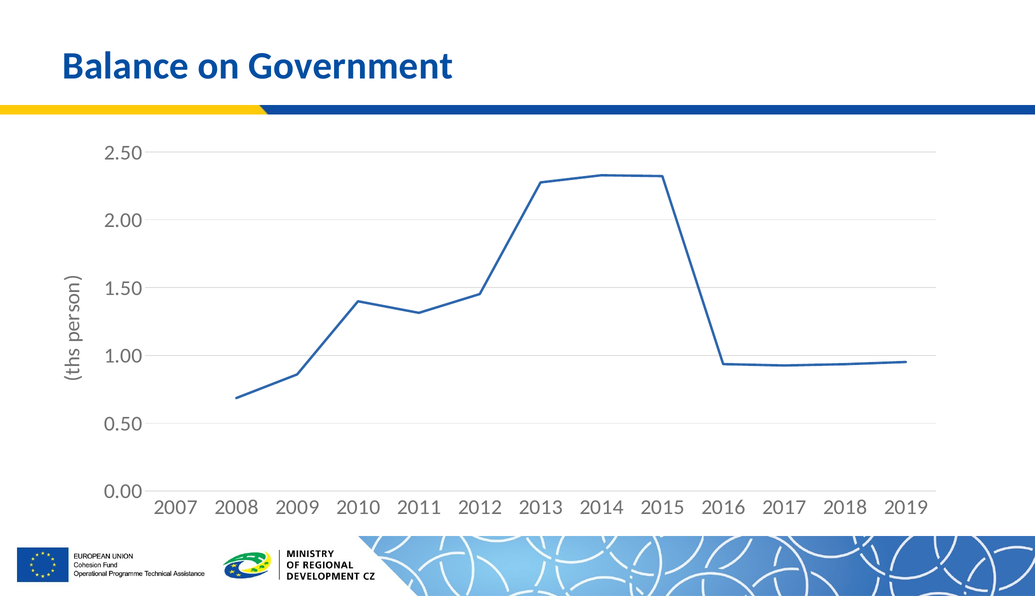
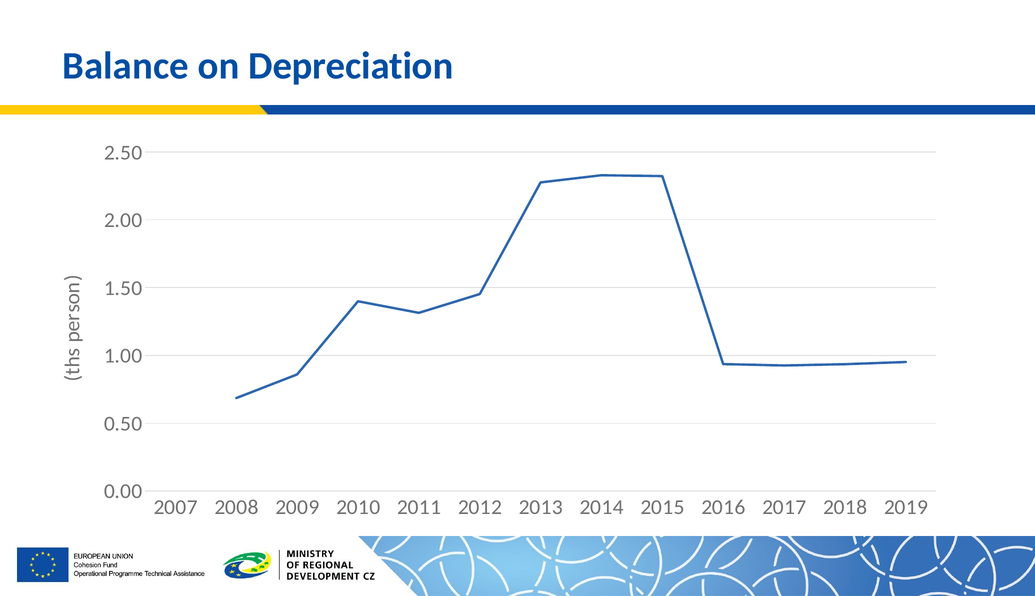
Government: Government -> Depreciation (351, 66)
